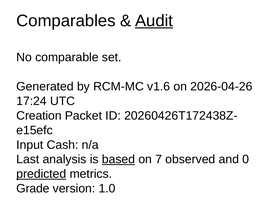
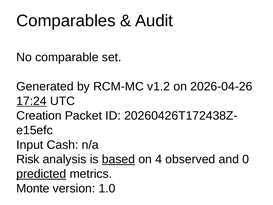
Audit underline: present -> none (154, 21)
v1.6: v1.6 -> v1.2 (159, 86)
17:24 underline: none -> present (32, 101)
Last: Last -> Risk (28, 159)
7: 7 -> 4 (159, 159)
Grade: Grade -> Monte (33, 188)
